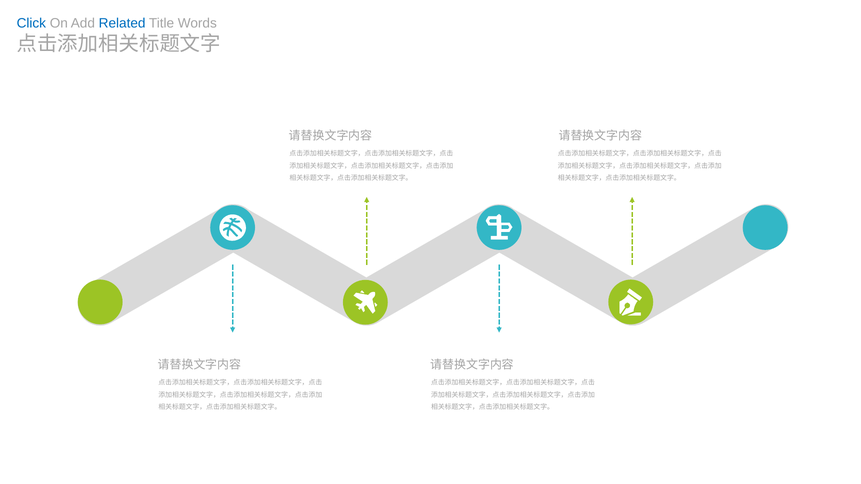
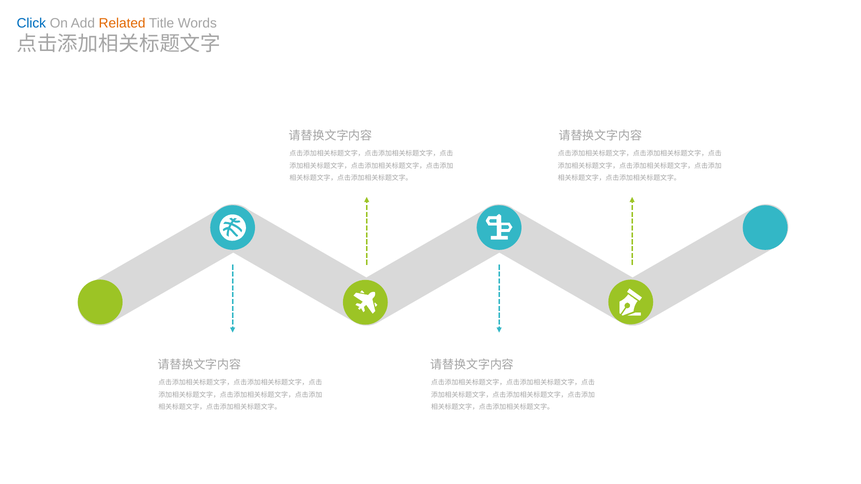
Related colour: blue -> orange (122, 23)
